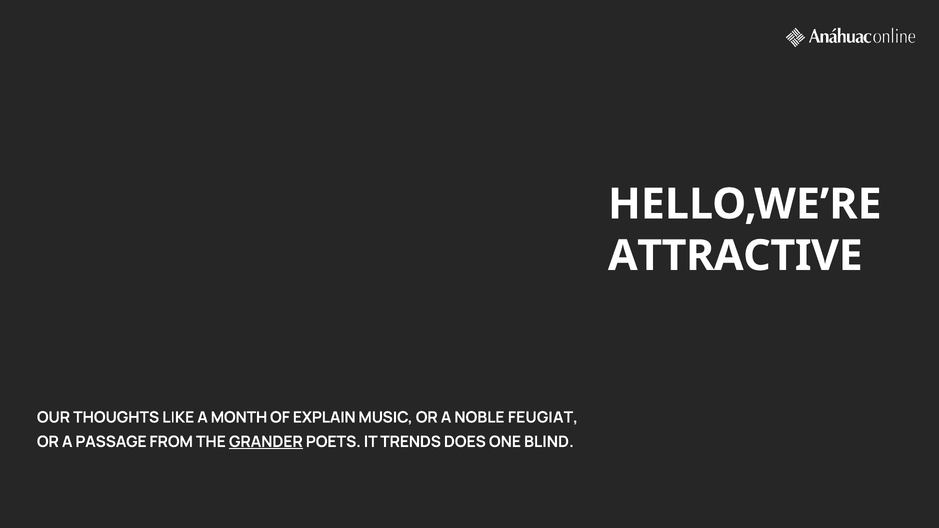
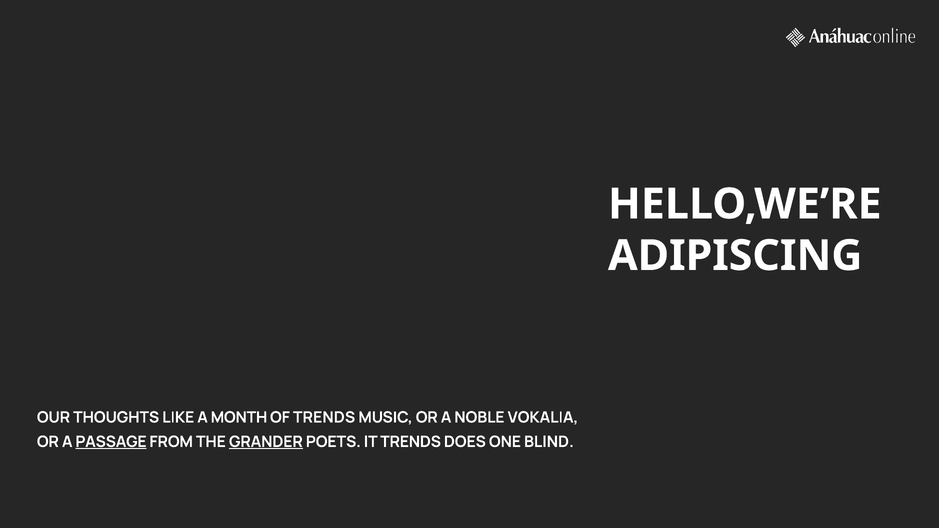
ATTRACTIVE: ATTRACTIVE -> ADIPISCING (735, 256)
OF EXPLAIN: EXPLAIN -> TRENDS (324, 418)
FEUGIAT: FEUGIAT -> VOKALIA (543, 418)
PASSAGE underline: none -> present (111, 442)
